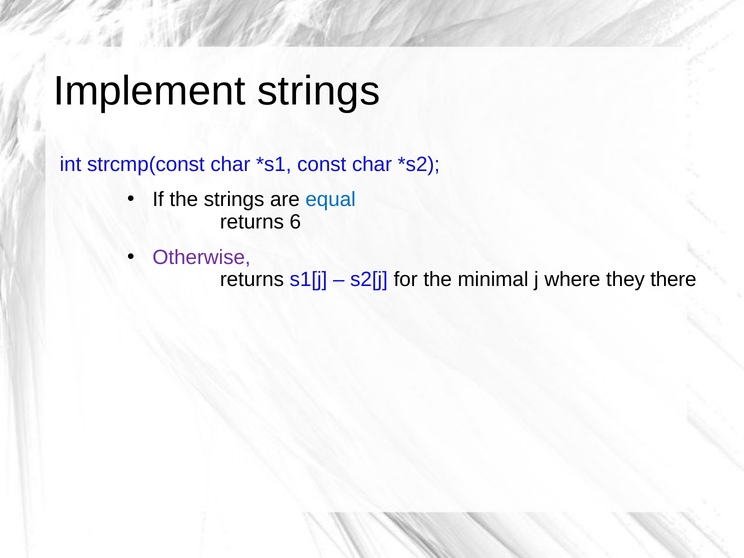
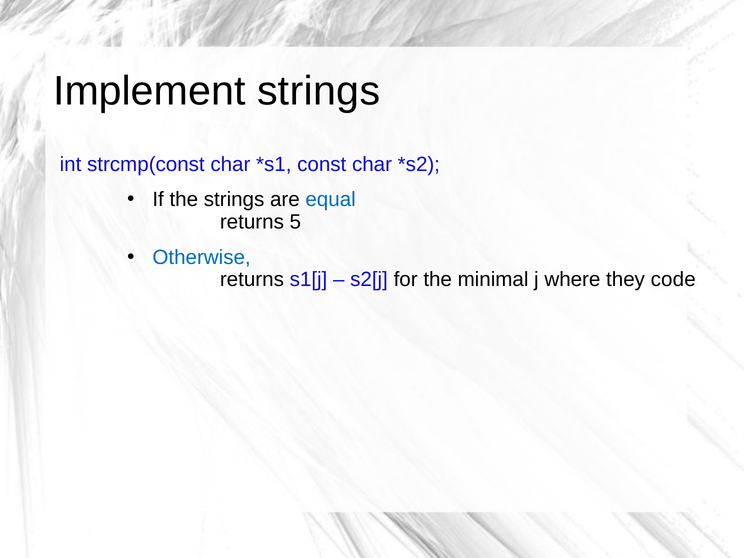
6: 6 -> 5 (295, 222)
Otherwise colour: purple -> blue (202, 257)
there: there -> code (673, 280)
